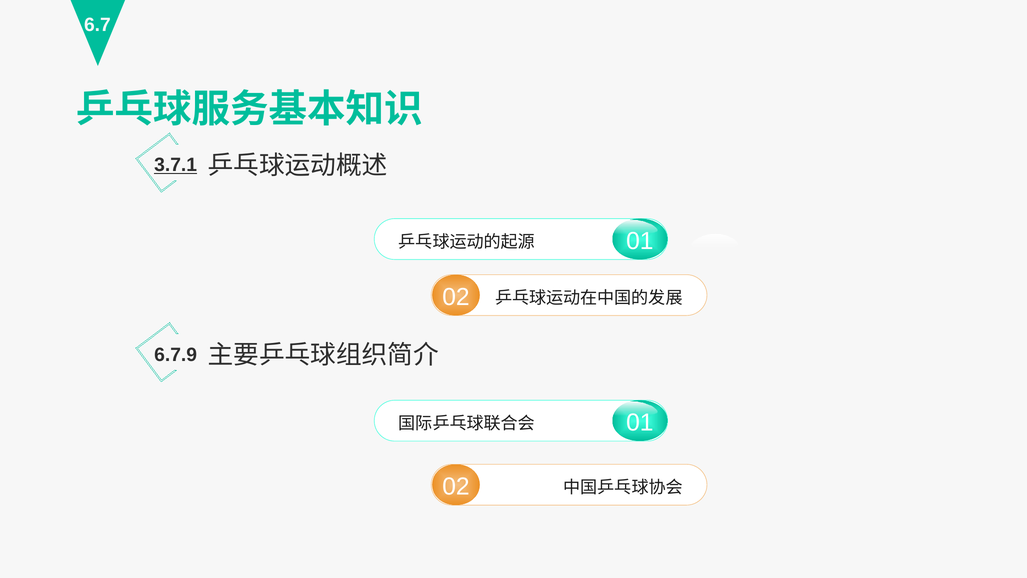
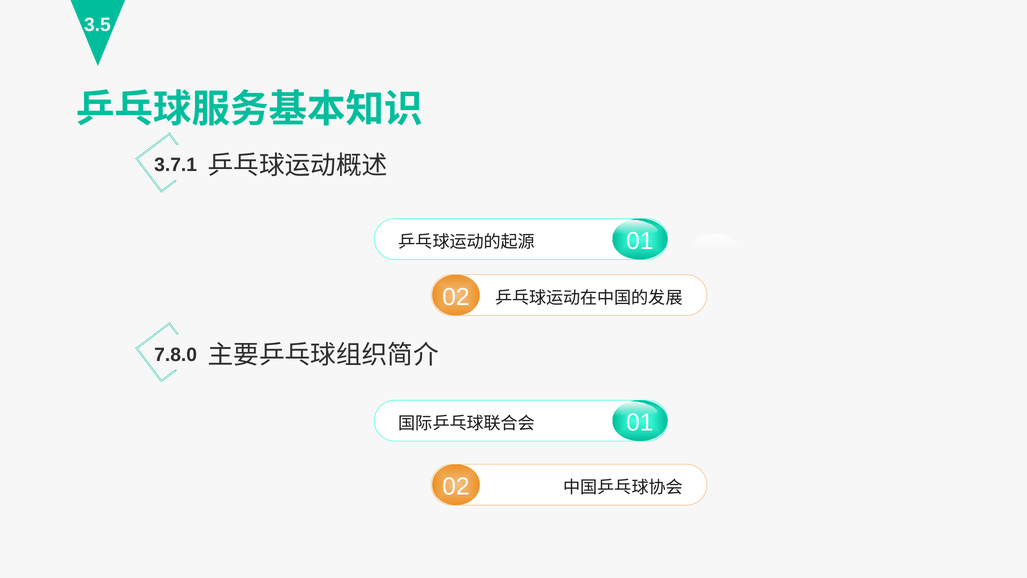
6.7: 6.7 -> 3.5 (97, 25)
3.7.1 underline: present -> none (176, 165)
6.7.9: 6.7.9 -> 7.8.0 (176, 355)
